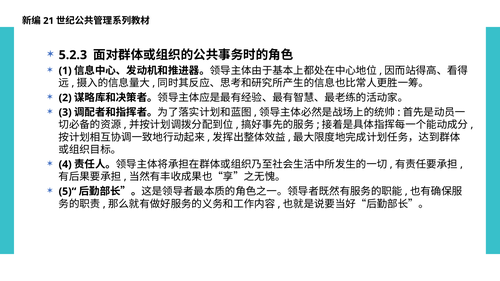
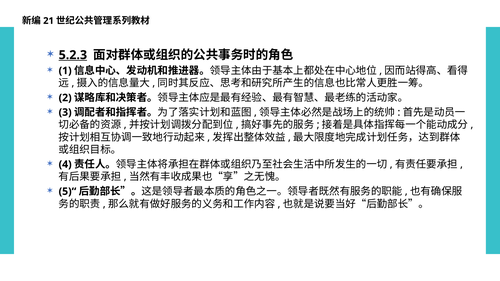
5.2.3 underline: none -> present (73, 55)
